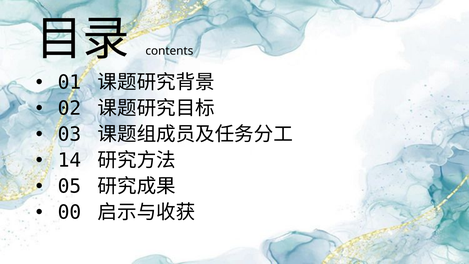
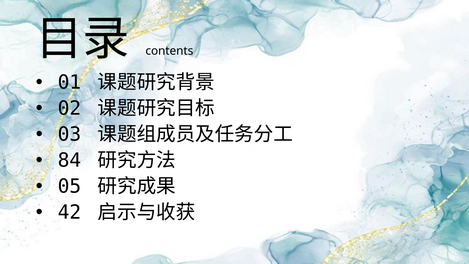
14: 14 -> 84 (70, 160)
00: 00 -> 42 (70, 212)
